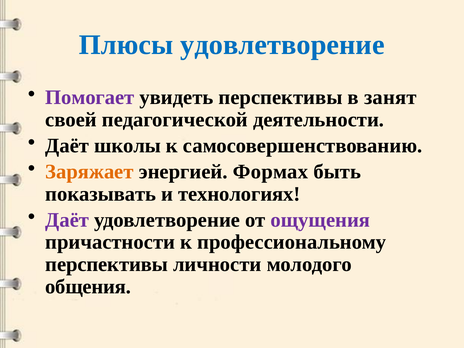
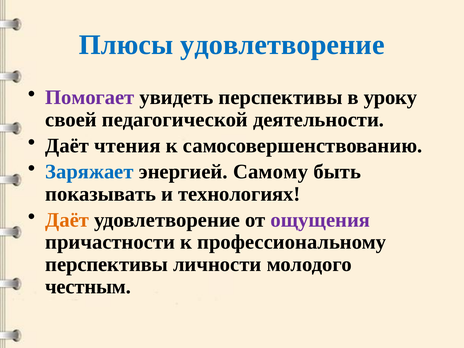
занят: занят -> уроку (390, 97)
школы: школы -> чтения (127, 146)
Заряжает colour: orange -> blue (89, 172)
Формах: Формах -> Самому (271, 172)
Даёт colour: purple -> orange (67, 220)
общения: общения -> честным (88, 287)
